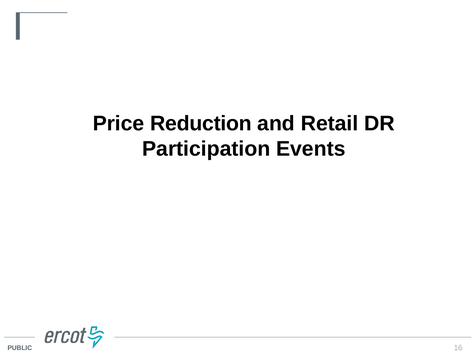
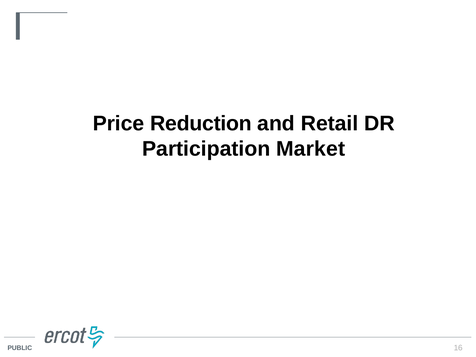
Events: Events -> Market (311, 149)
